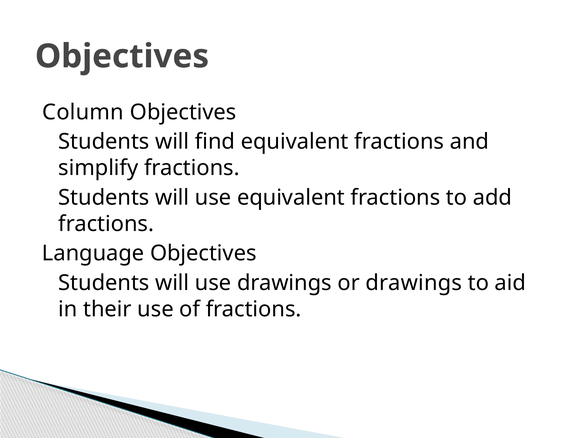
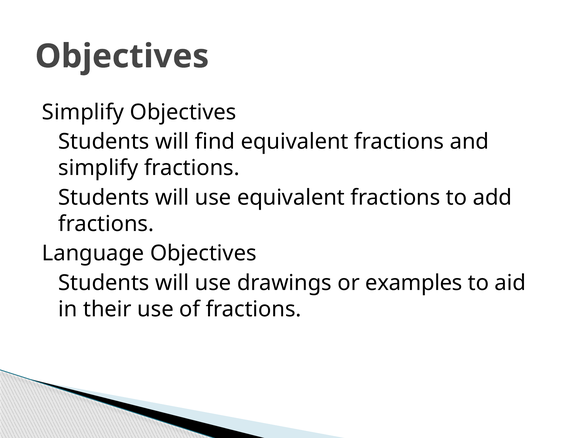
Column: Column -> Simplify (83, 112)
or drawings: drawings -> examples (414, 283)
